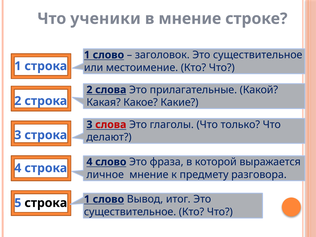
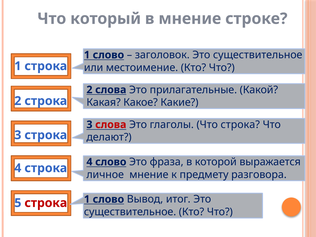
ученики: ученики -> который (106, 19)
Что только: только -> строка (240, 125)
строка colour: black -> red (46, 203)
